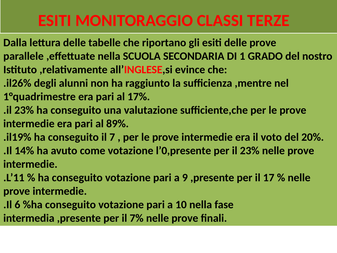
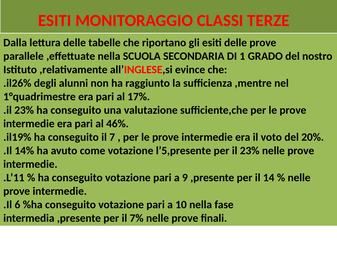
89%: 89% -> 46% (118, 124)
l’0,presente: l’0,presente -> l’5,presente (184, 151)
17: 17 -> 14 (269, 177)
